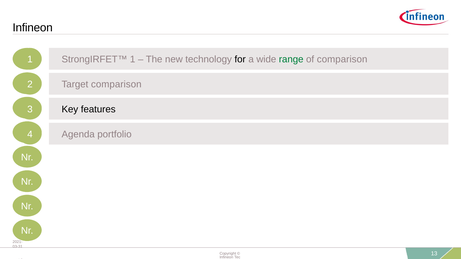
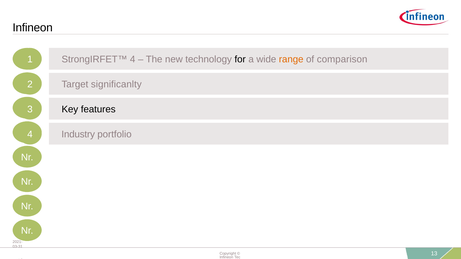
StrongIRFET™ 1: 1 -> 4 (133, 60)
range colour: green -> orange (291, 60)
Target comparison: comparison -> significanlty (116, 85)
Agenda: Agenda -> Industry (78, 134)
